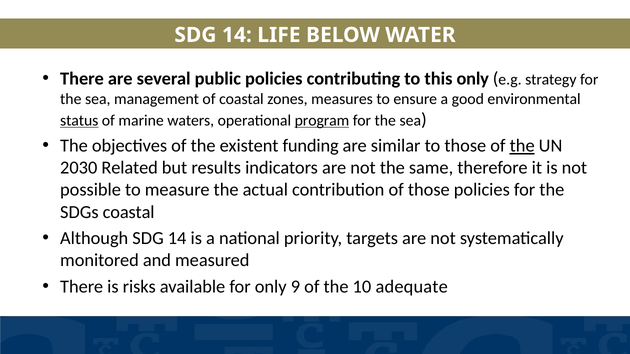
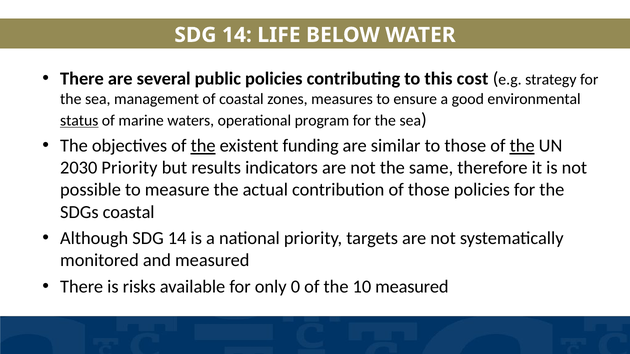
this only: only -> cost (473, 79)
program underline: present -> none (322, 121)
the underline: none -> present (203, 146)
2030 Related: Related -> Priority (129, 168)
9: 9 -> 0 (295, 287)
10 adequate: adequate -> measured (412, 287)
